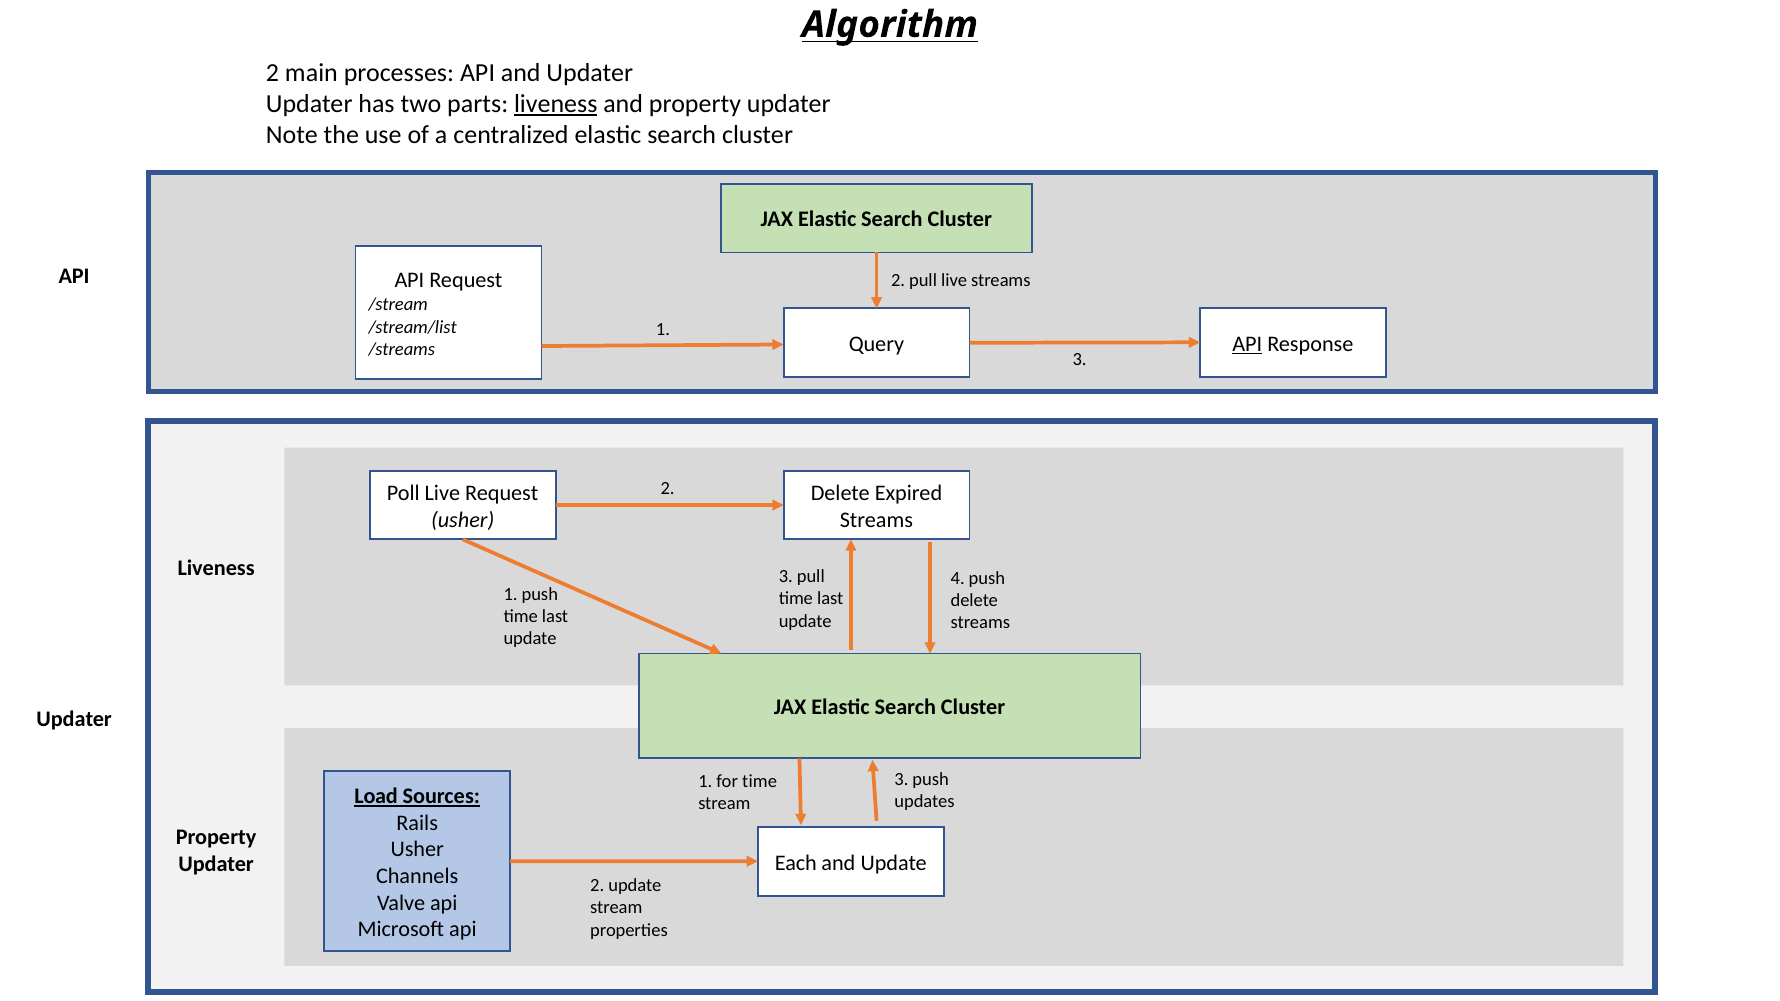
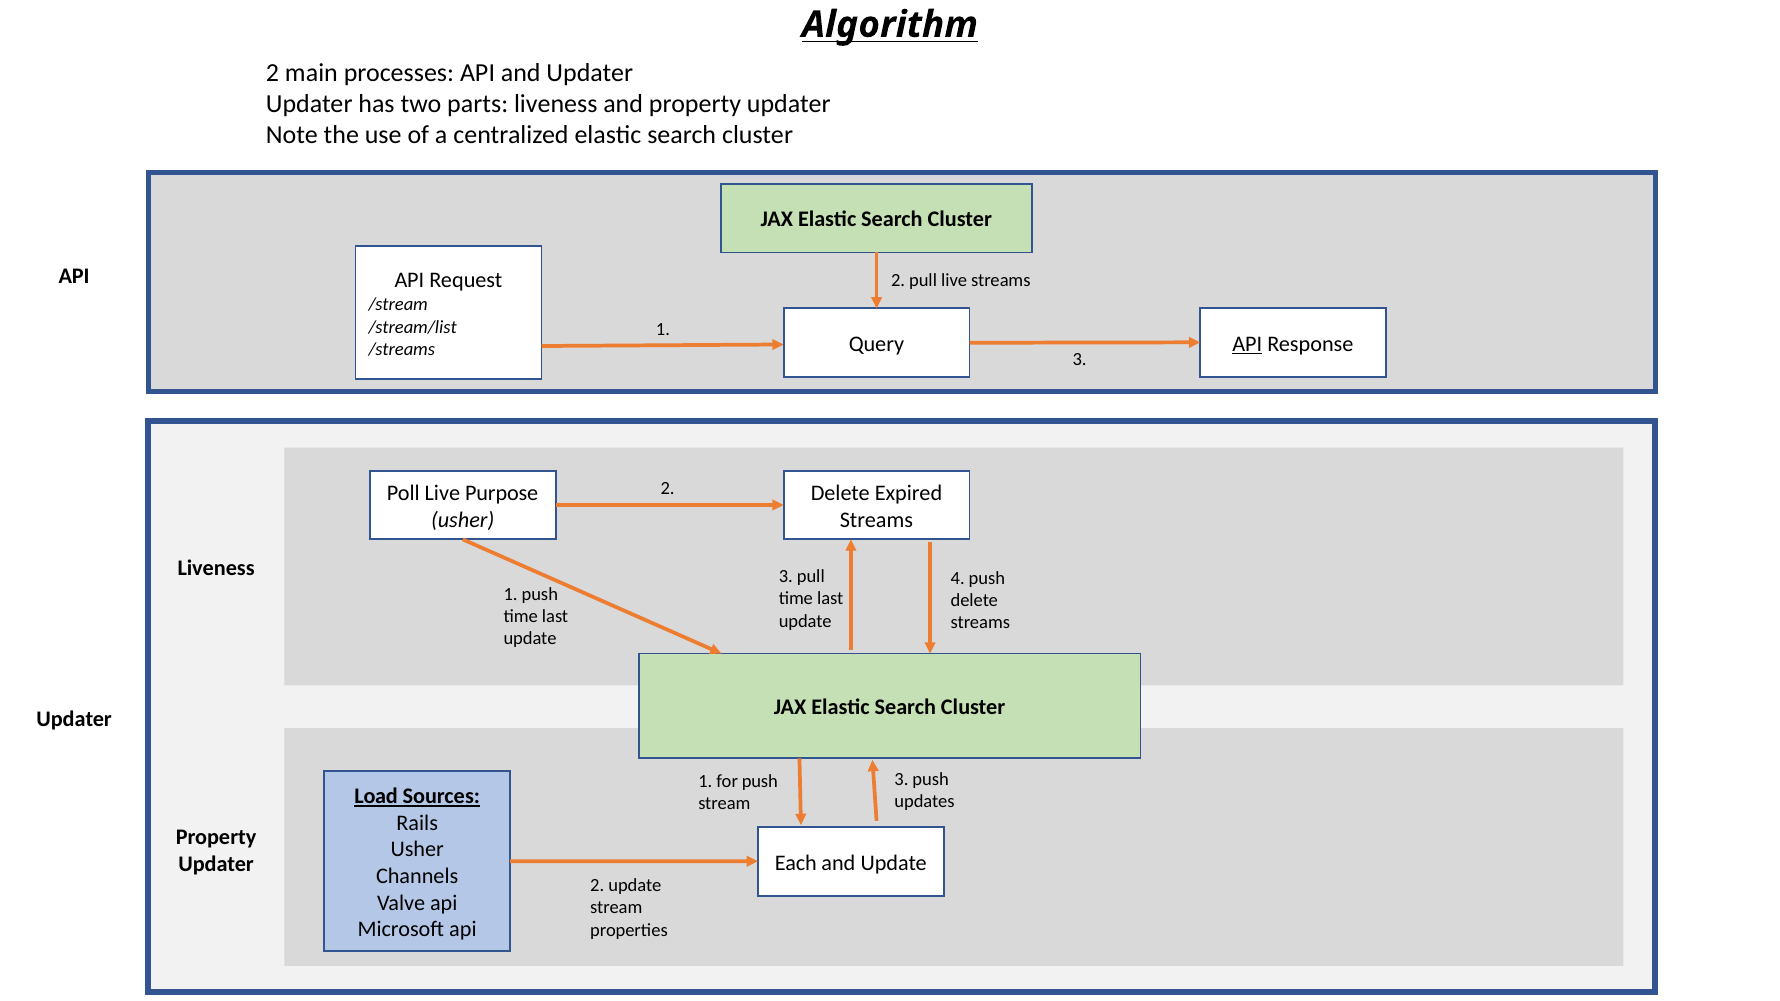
liveness underline: present -> none (556, 104)
Live Request: Request -> Purpose (502, 493)
for time: time -> push (760, 782)
